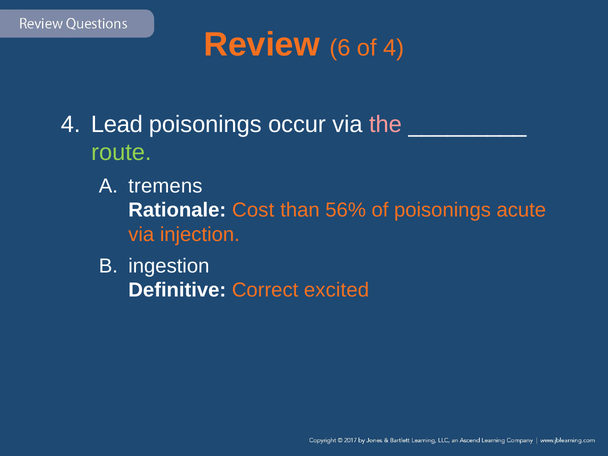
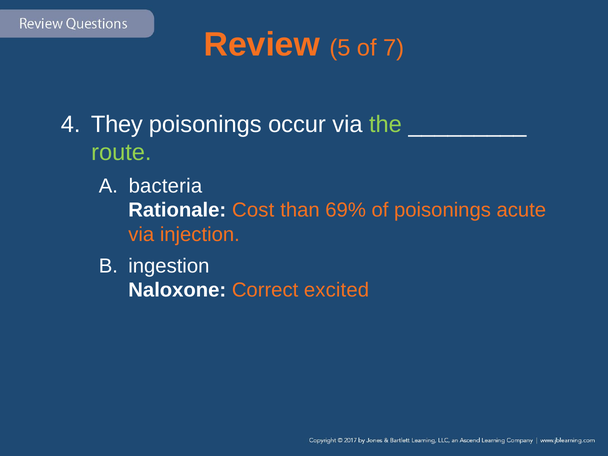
6: 6 -> 5 (340, 48)
of 4: 4 -> 7 (394, 48)
Lead: Lead -> They (117, 124)
the colour: pink -> light green (385, 124)
tremens: tremens -> bacteria (165, 186)
56%: 56% -> 69% (346, 210)
Definitive: Definitive -> Naloxone (177, 290)
